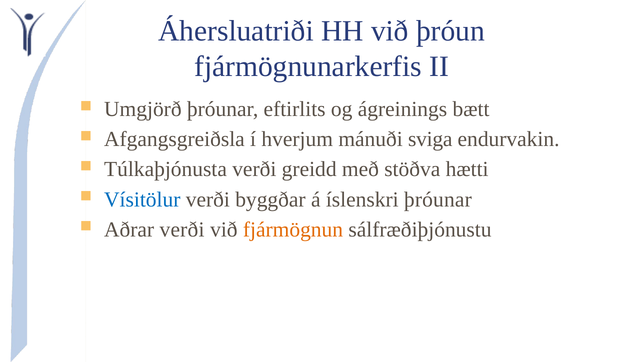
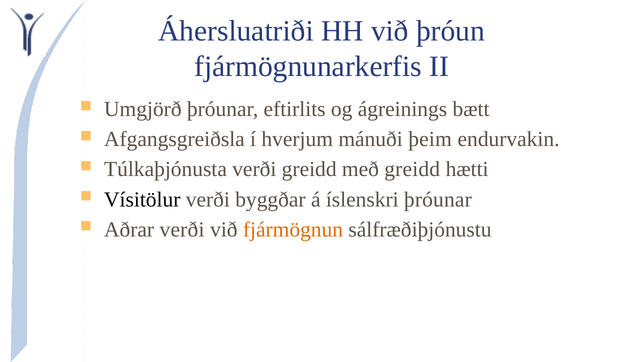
sviga: sviga -> þeim (430, 139)
með stöðva: stöðva -> greidd (412, 169)
Vísitölur colour: blue -> black (142, 200)
